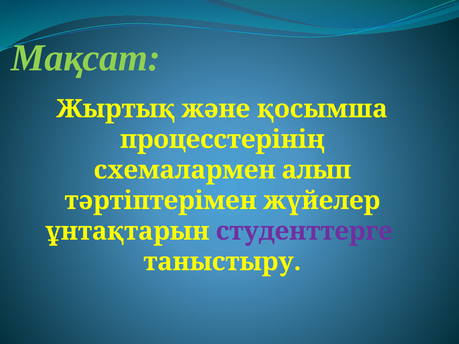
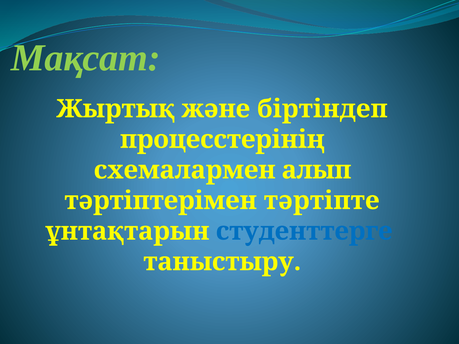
қосымша: қосымша -> бiртiндеп (322, 109)
жүйелер: жүйелер -> тәртiпте (322, 201)
студенттерге colour: purple -> blue (304, 231)
